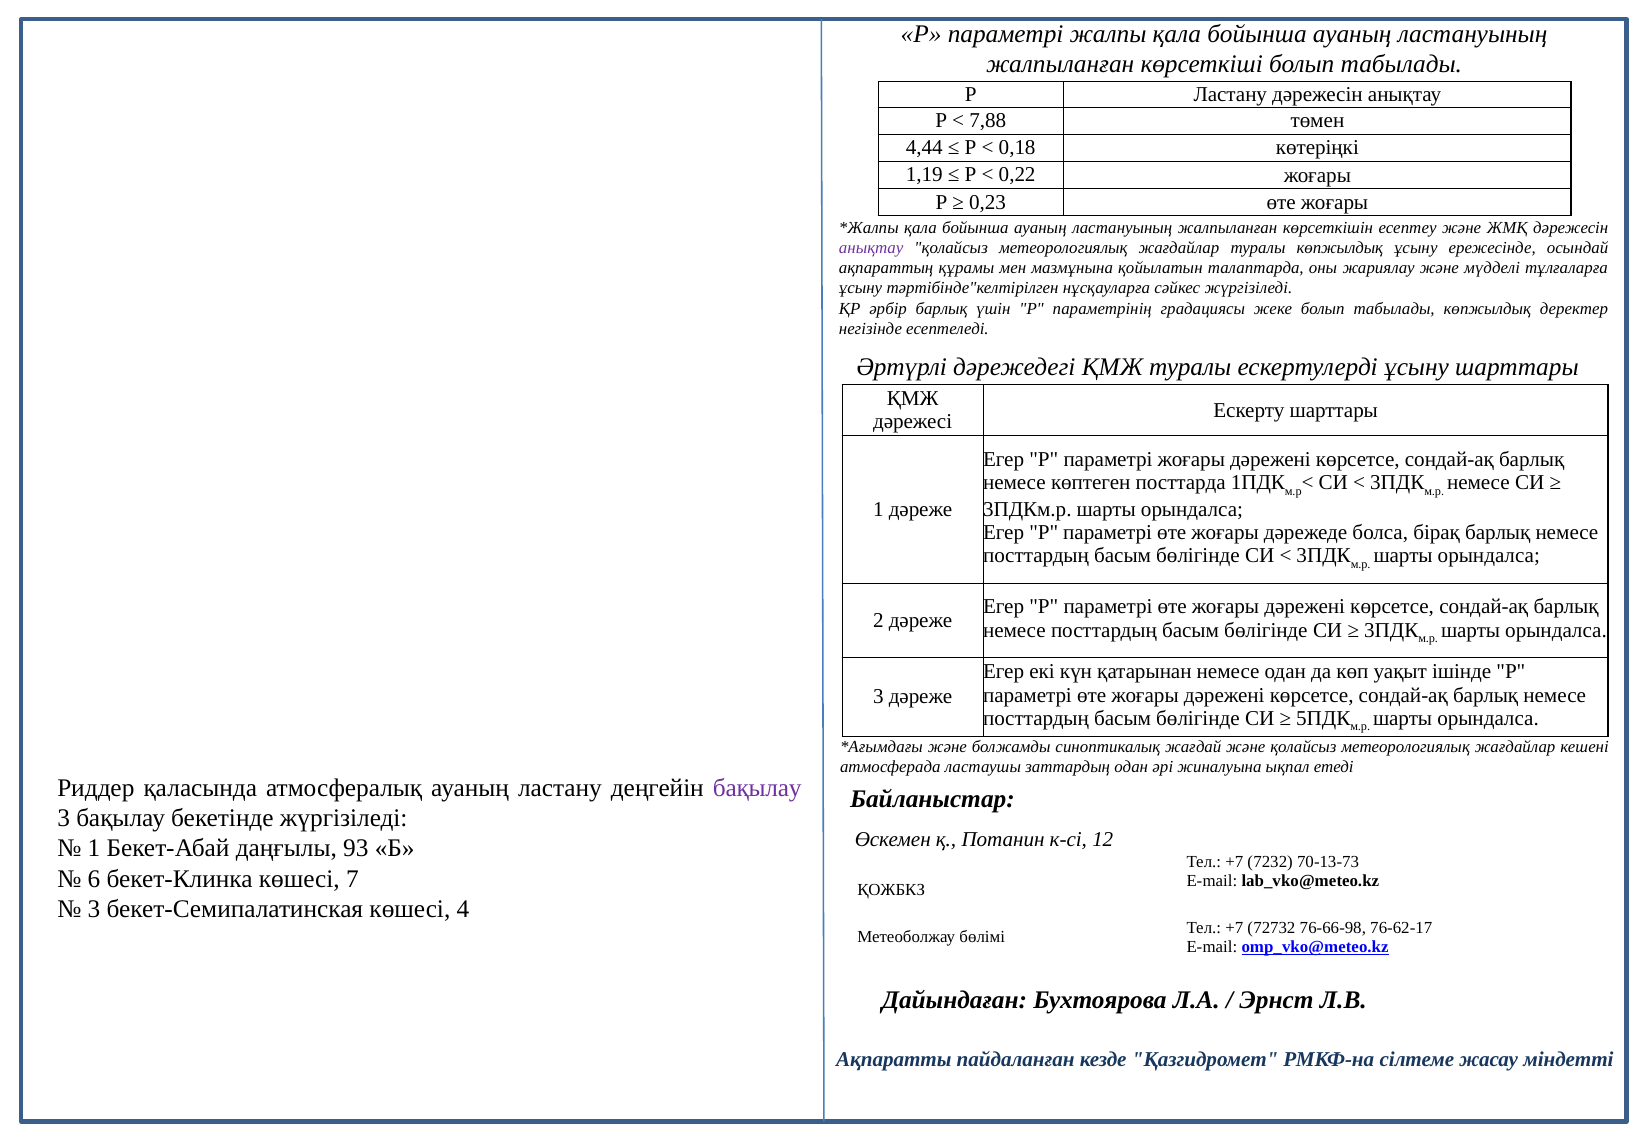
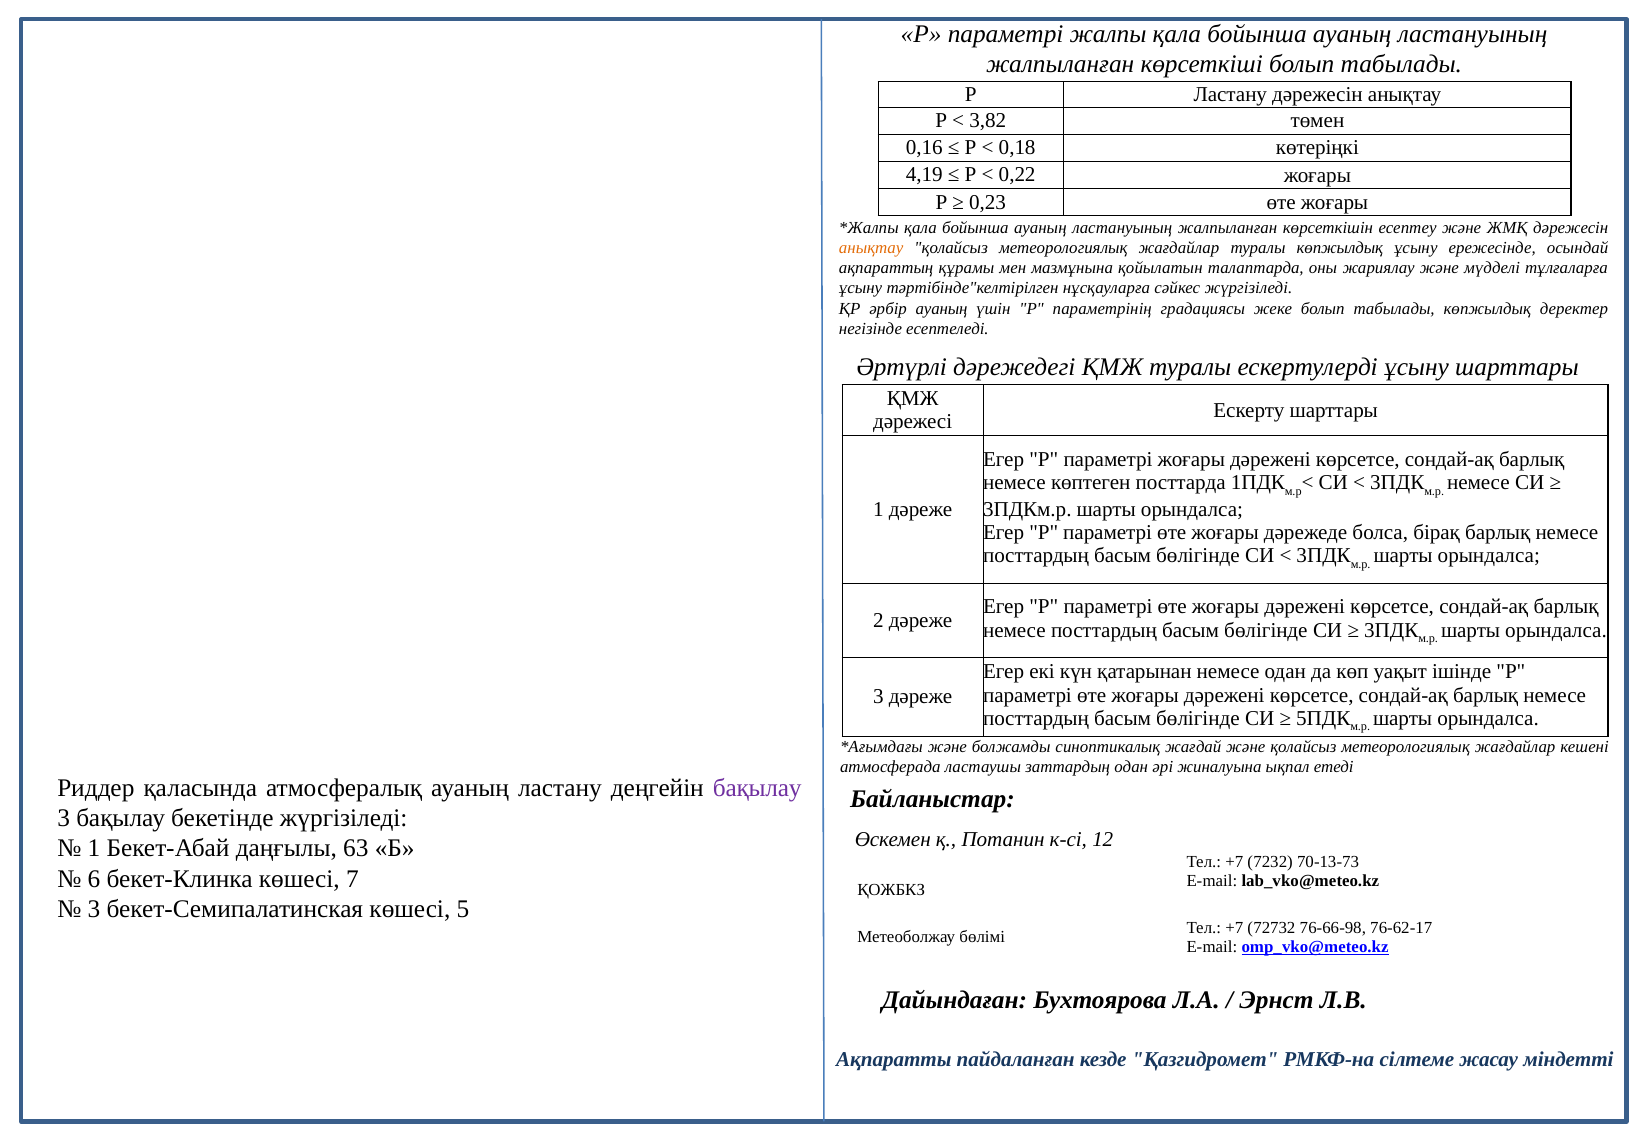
7,88: 7,88 -> 3,82 (988, 120)
4,44: 4,44 -> 0,16 (924, 148)
1,19: 1,19 -> 4,19 (924, 175)
анықтау colour: purple -> orange (871, 248)
әрбір барлық: барлық -> ауаның (942, 308)
93: 93 -> 63 (356, 848)
4: 4 -> 5 (463, 909)
